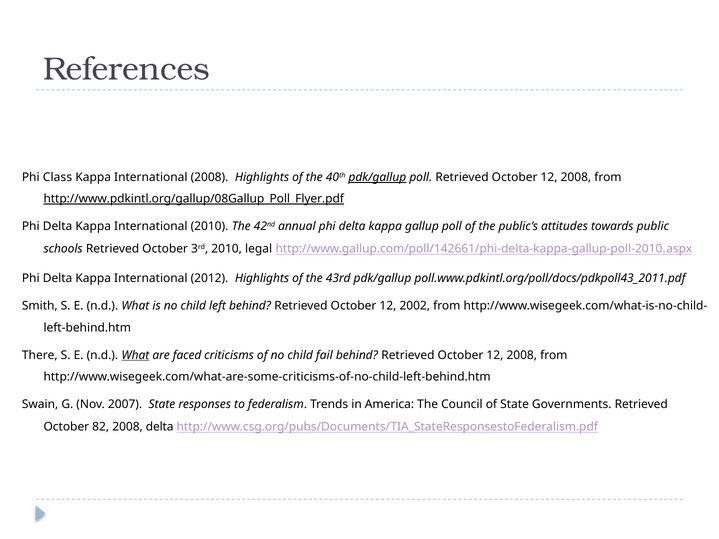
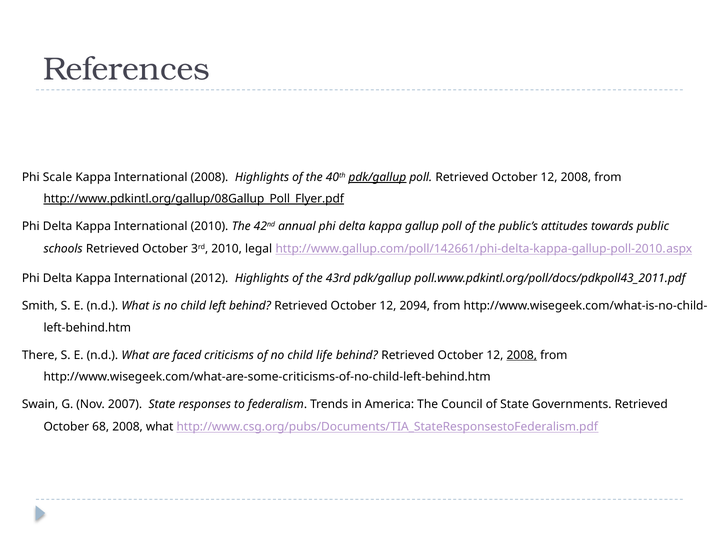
Class: Class -> Scale (57, 177)
2002: 2002 -> 2094 (415, 306)
What underline: present -> none (135, 355)
fail: fail -> life (324, 355)
2008 underline: none -> present (522, 355)
82: 82 -> 68 (101, 427)
2008 delta: delta -> what (160, 427)
